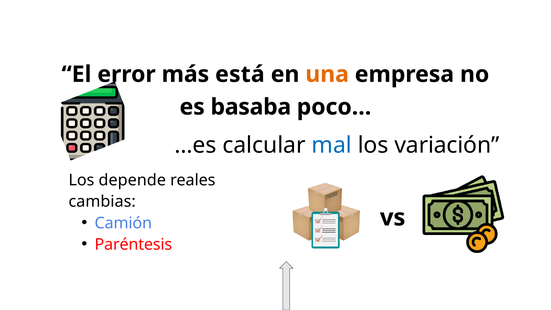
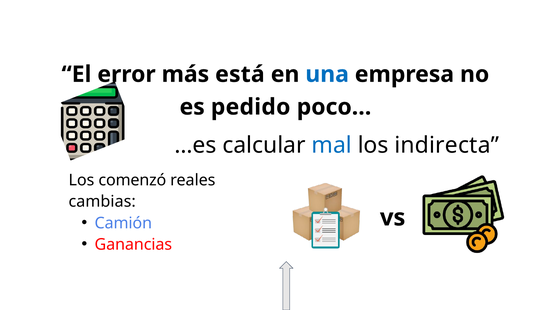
una colour: orange -> blue (327, 74)
basaba: basaba -> pedido (251, 107)
variación: variación -> indirecta (447, 145)
depende: depende -> comenzó (132, 180)
Paréntesis: Paréntesis -> Ganancias (133, 244)
